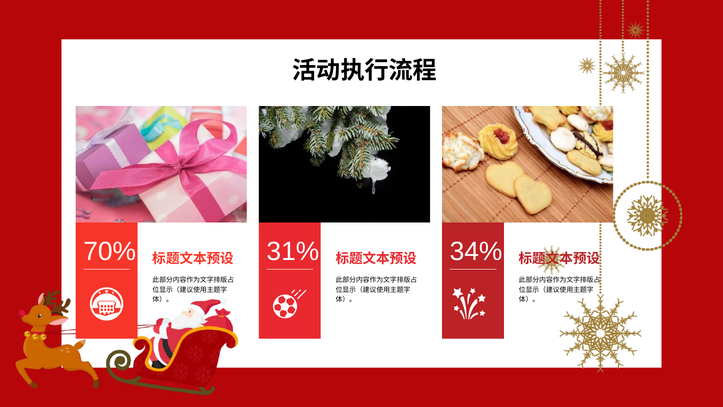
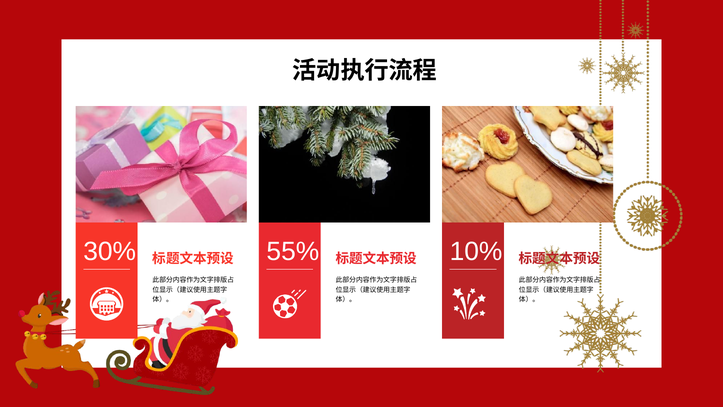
70%: 70% -> 30% (110, 251)
31%: 31% -> 55% (293, 251)
34%: 34% -> 10% (476, 251)
